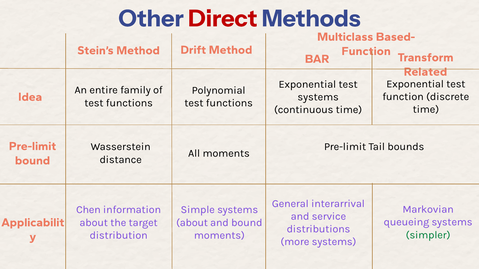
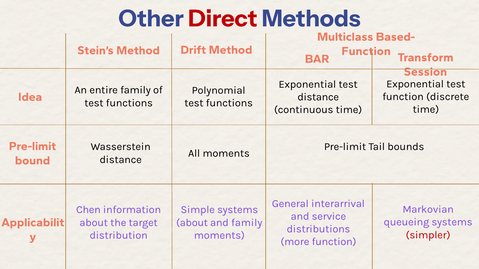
Related: Related -> Session (425, 72)
systems: systems -> distance (318, 97)
and bound: bound -> family (247, 223)
simpler colour: green -> red (428, 235)
more systems: systems -> function (334, 242)
